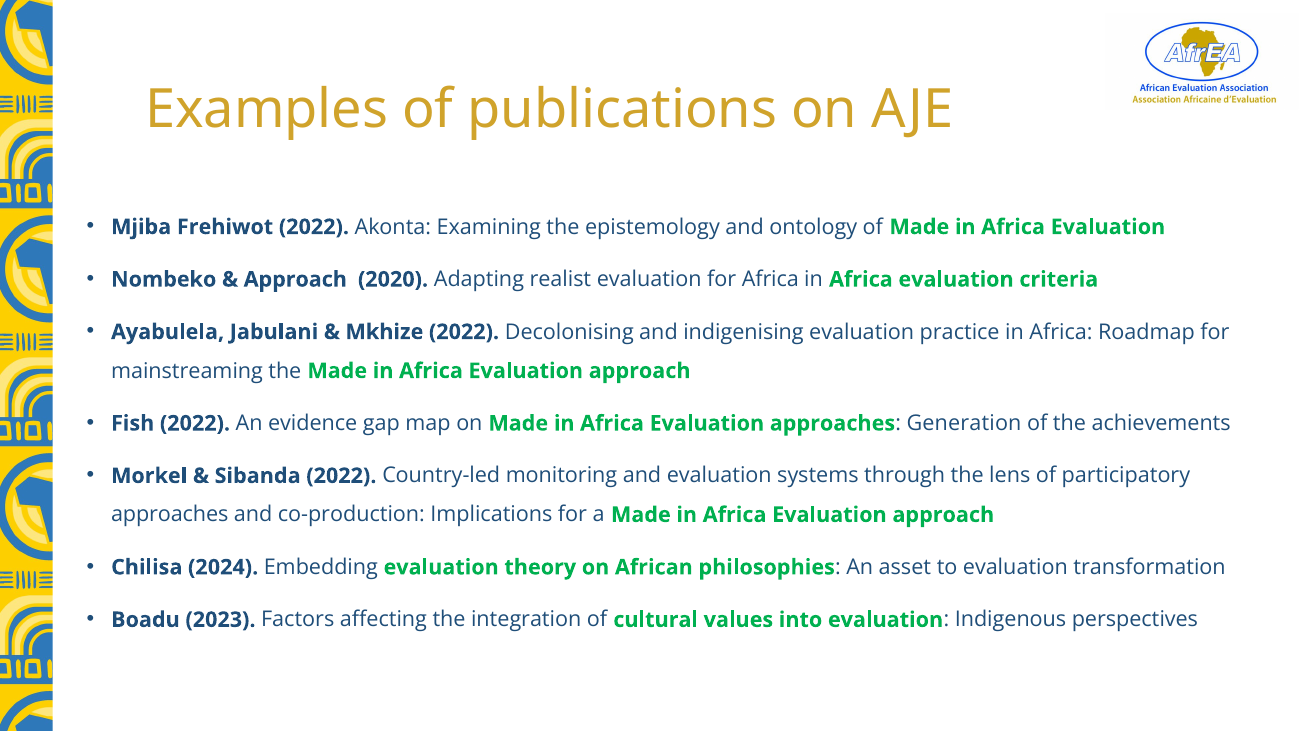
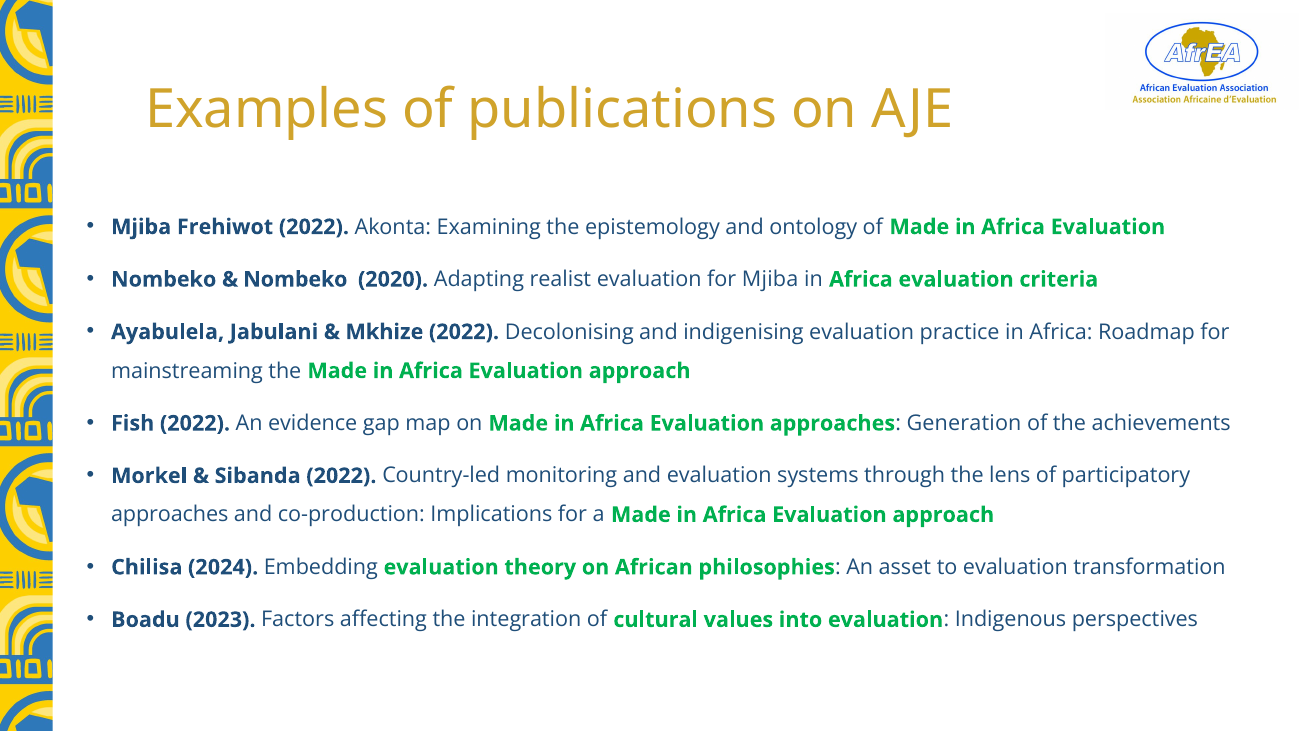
Approach: Approach -> Nombeko (295, 279)
for Africa: Africa -> Mjiba (770, 279)
